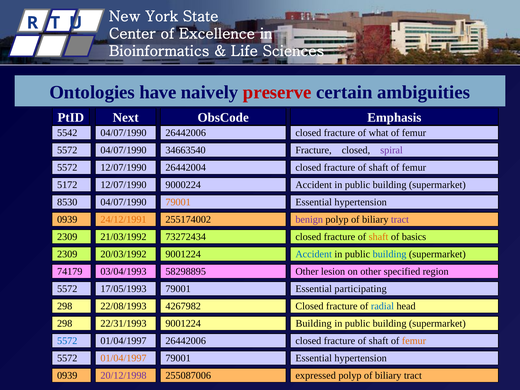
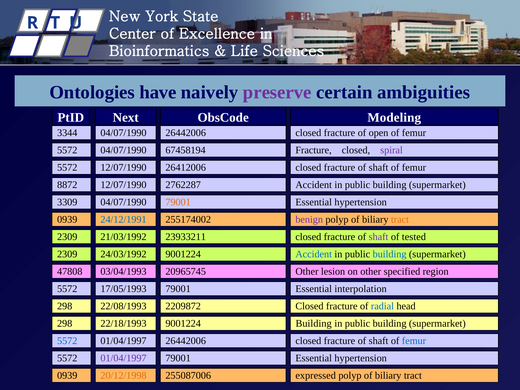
preserve colour: red -> purple (277, 92)
Emphasis: Emphasis -> Modeling (394, 118)
5542: 5542 -> 3344 (67, 133)
what: what -> open (379, 133)
34663540: 34663540 -> 67458194 (186, 150)
26442004: 26442004 -> 26412006 (186, 168)
5172: 5172 -> 8872 (67, 185)
9000224: 9000224 -> 2762287 (183, 185)
8530: 8530 -> 3309 (67, 202)
24/12/1991 colour: orange -> blue (124, 220)
tract colour: purple -> orange (400, 220)
73272434: 73272434 -> 23933211 (186, 237)
shaft colour: orange -> purple (379, 237)
basics: basics -> tested (414, 237)
20/03/1992: 20/03/1992 -> 24/03/1992 (124, 254)
74179: 74179 -> 47808 (70, 272)
58298895: 58298895 -> 20965745 (186, 272)
participating: participating -> interpolation (361, 289)
4267982: 4267982 -> 2209872 (183, 306)
22/31/1993: 22/31/1993 -> 22/18/1993 (124, 324)
femur colour: orange -> blue (414, 341)
01/04/1997 colour: orange -> purple (124, 358)
20/12/1998 colour: purple -> orange (124, 376)
